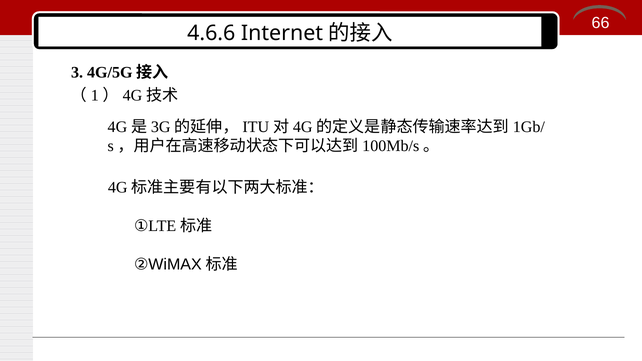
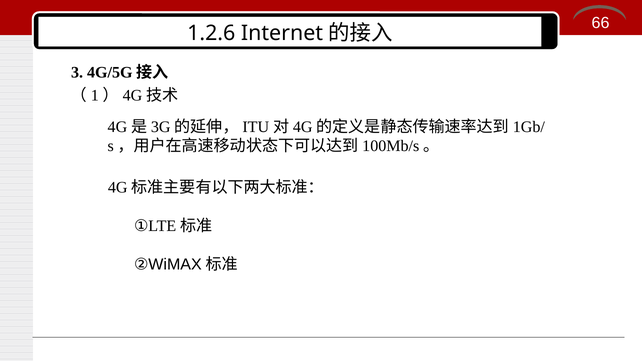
4.6.6: 4.6.6 -> 1.2.6 (211, 33)
